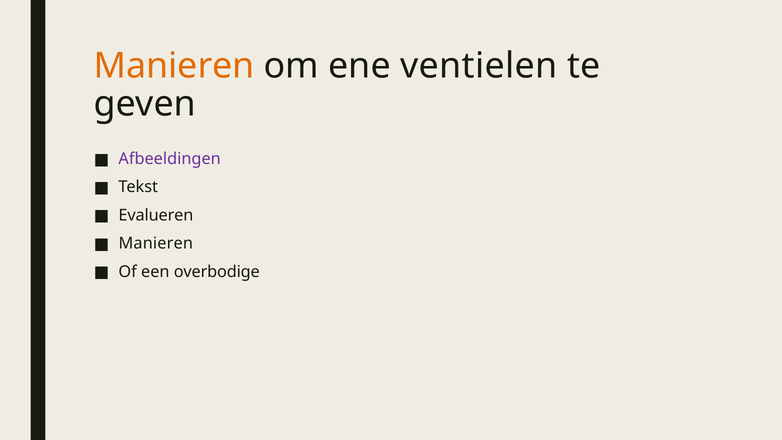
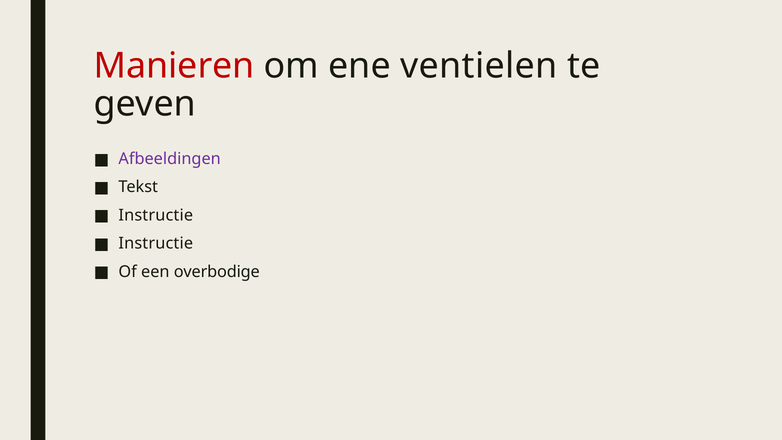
Manieren colour: orange -> red (174, 66)
Evalueren: Evalueren -> Instructie (156, 215)
Manieren: Manieren -> Instructie (156, 243)
